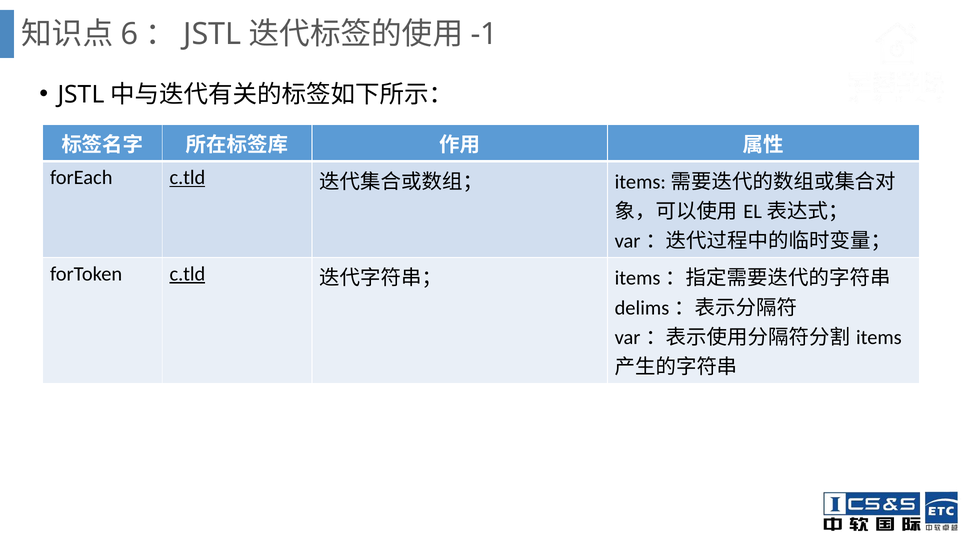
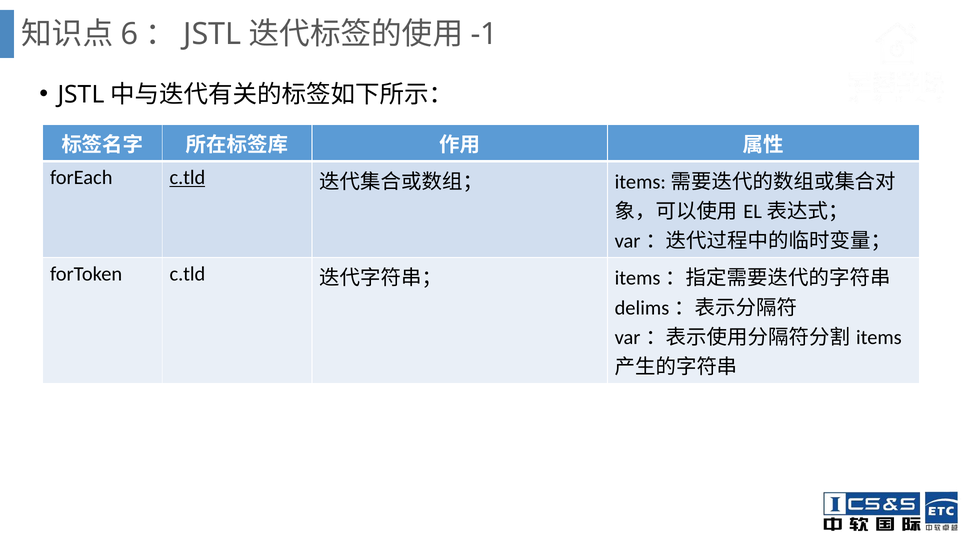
c.tld underline: present -> none (187, 274)
